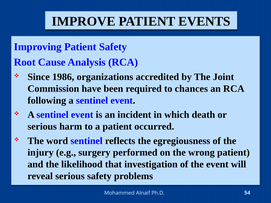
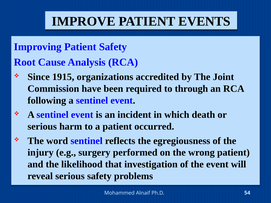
1986: 1986 -> 1915 (63, 77)
chances: chances -> through (191, 89)
